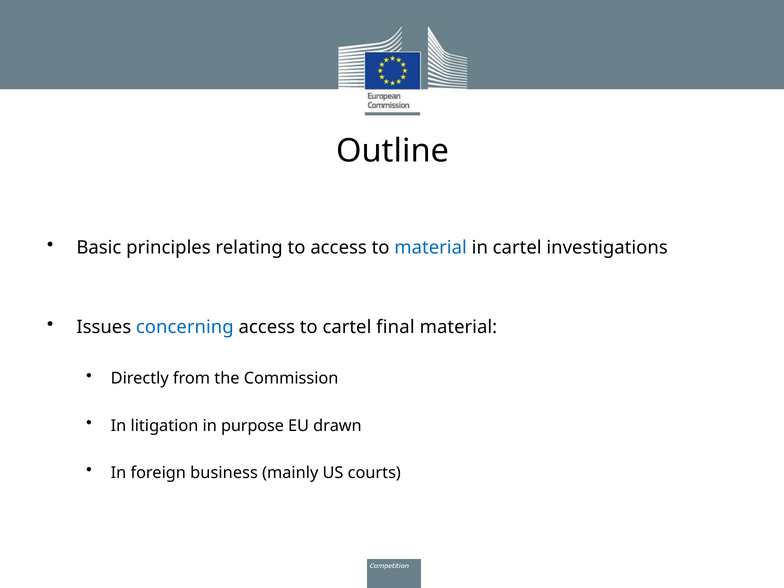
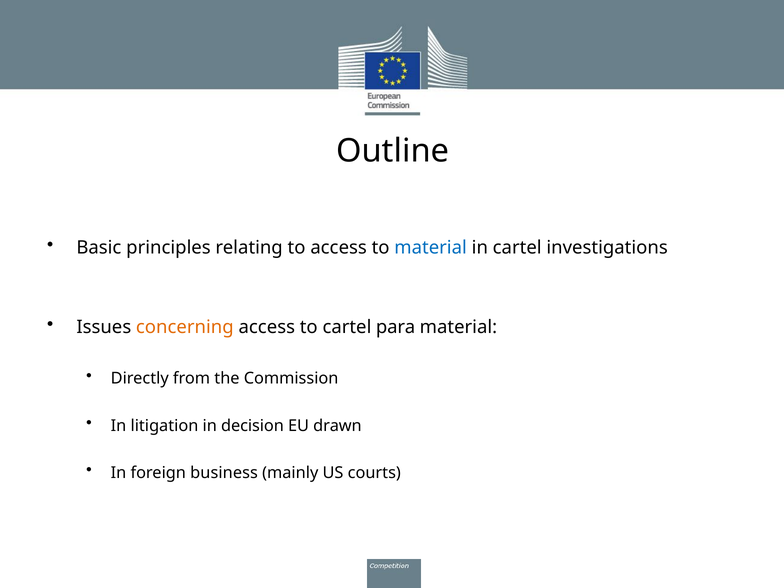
concerning colour: blue -> orange (185, 327)
final: final -> para (396, 327)
purpose: purpose -> decision (252, 426)
